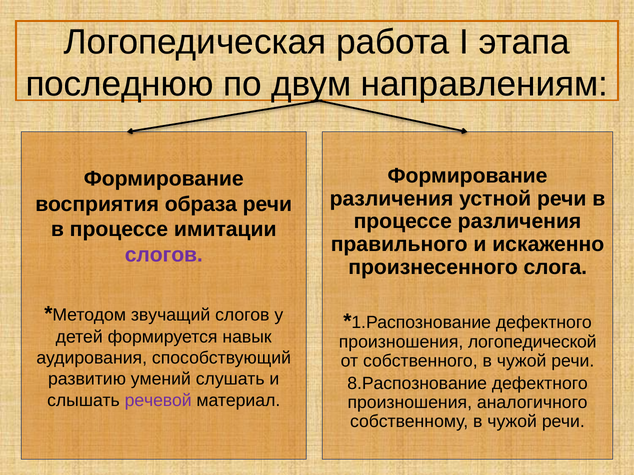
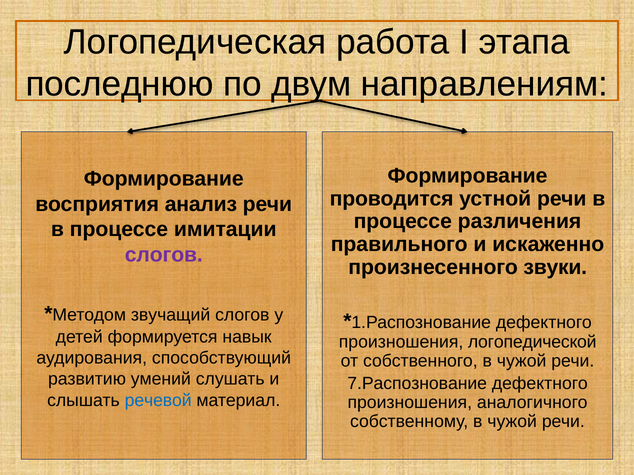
различения: различения -> проводится (392, 199)
образа: образа -> анализ (201, 204)
слога: слога -> звуки (555, 267)
8.Распознование: 8.Распознование -> 7.Распознование (417, 384)
речевой colour: purple -> blue (158, 401)
